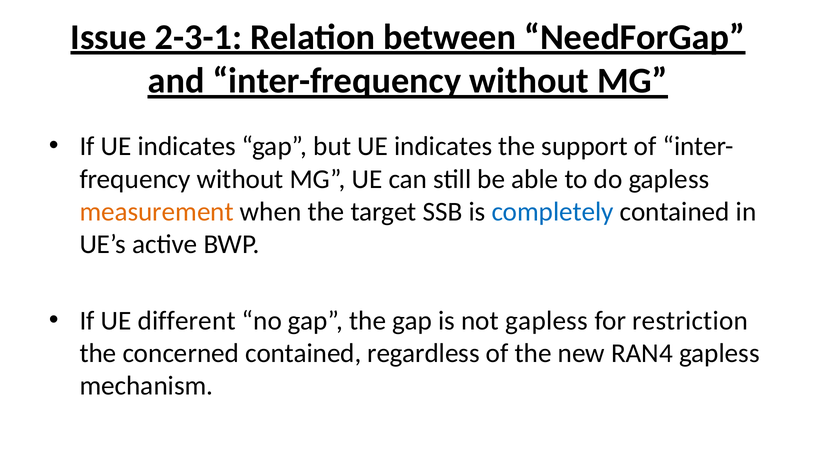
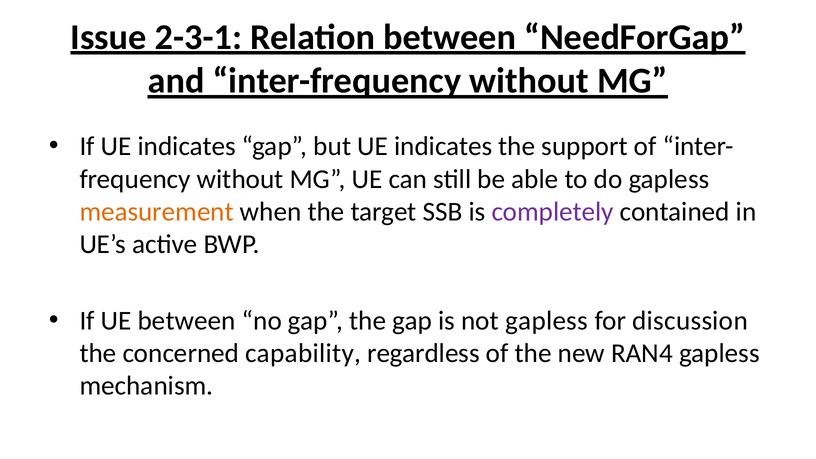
completely colour: blue -> purple (553, 212)
UE different: different -> between (187, 321)
restriction: restriction -> discussion (690, 321)
concerned contained: contained -> capability (303, 353)
